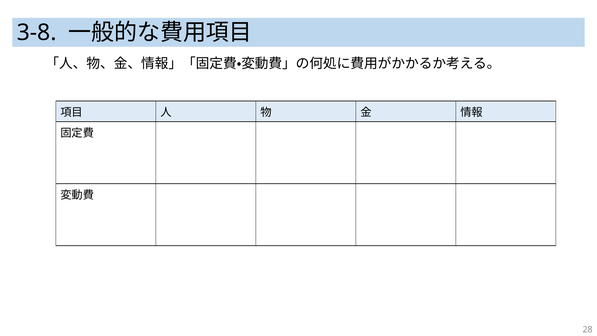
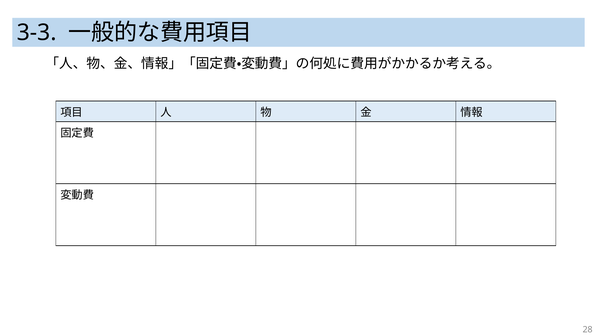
3-8: 3-8 -> 3-3 (37, 32)
